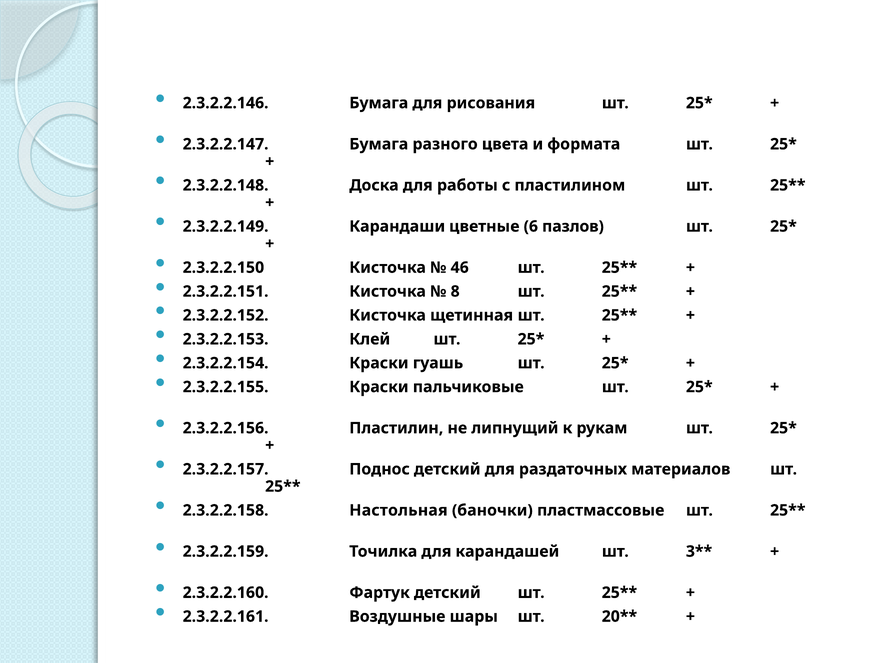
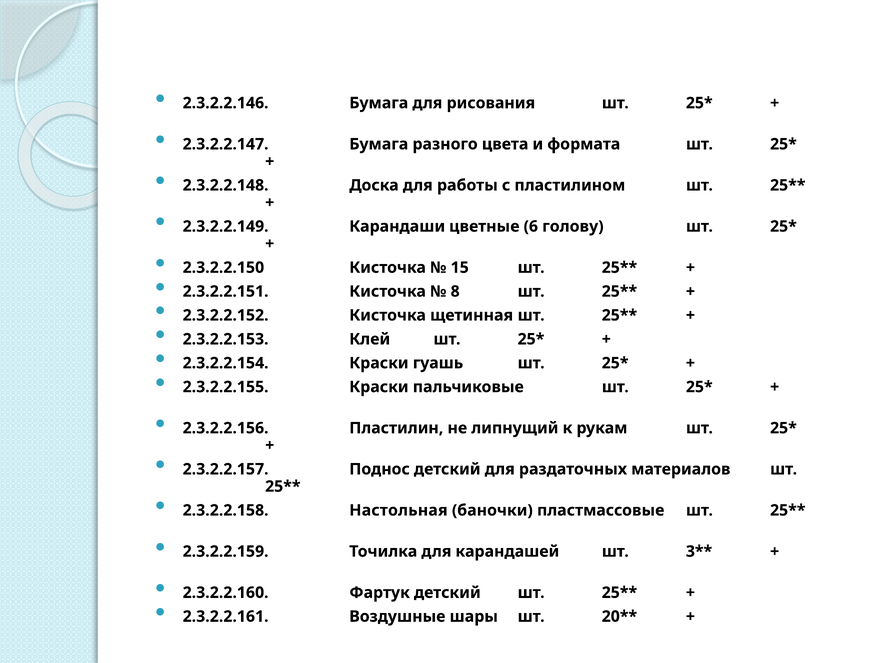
пазлов: пазлов -> голову (573, 226)
46: 46 -> 15 (460, 267)
